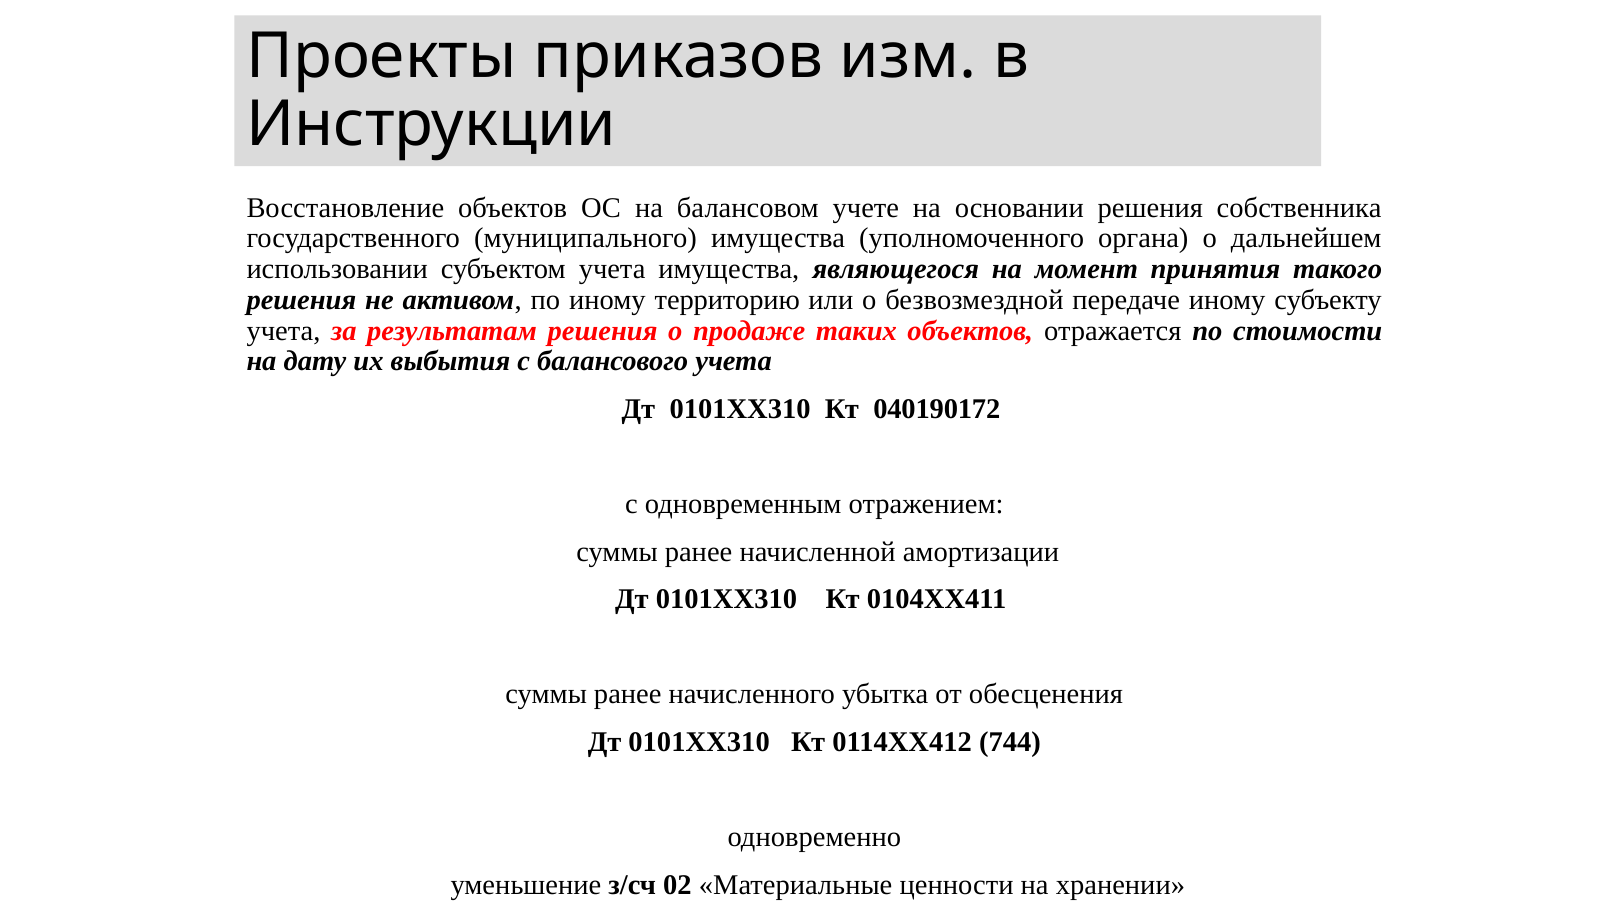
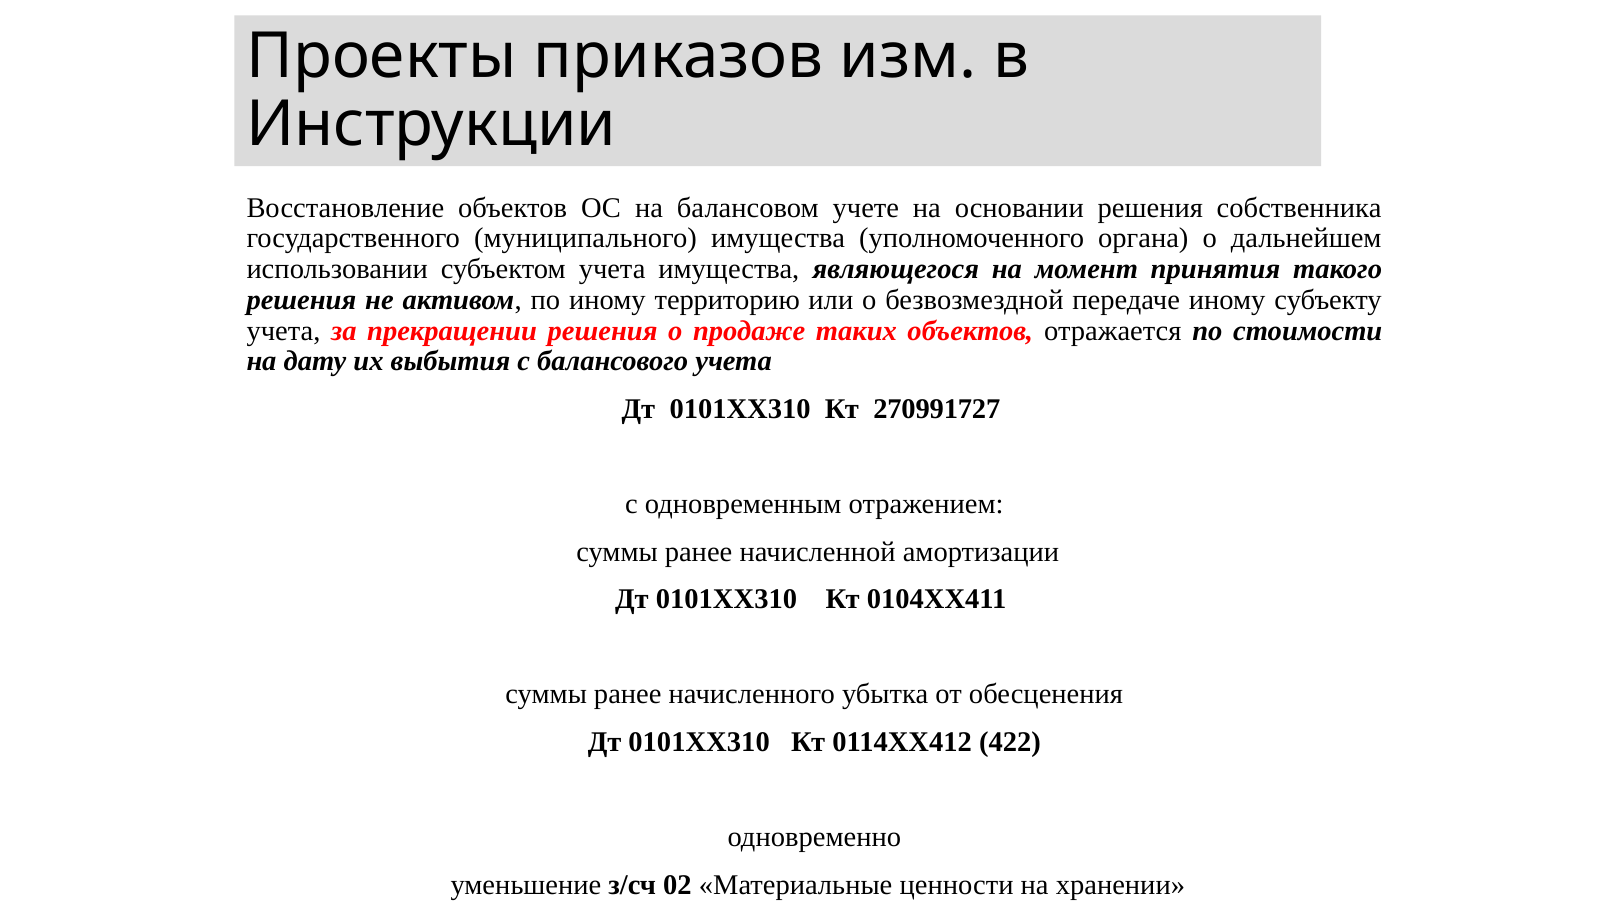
результатам: результатам -> прекращении (452, 331)
040190172: 040190172 -> 270991727 (937, 409)
744: 744 -> 422 (1010, 743)
